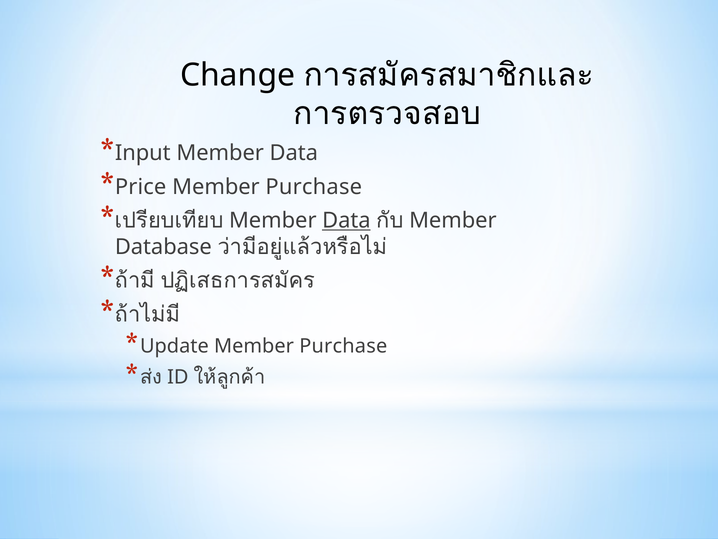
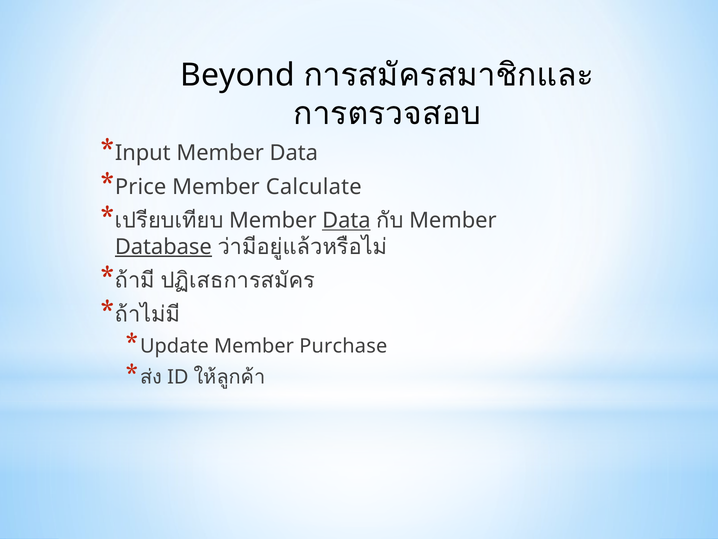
Change: Change -> Beyond (238, 75)
Purchase: Purchase -> Calculate (314, 187)
Database underline: none -> present (163, 247)
